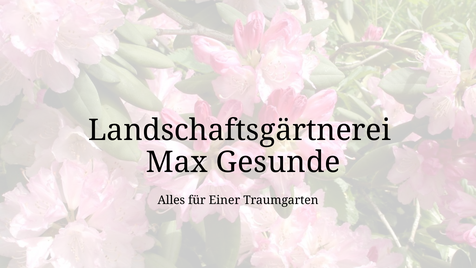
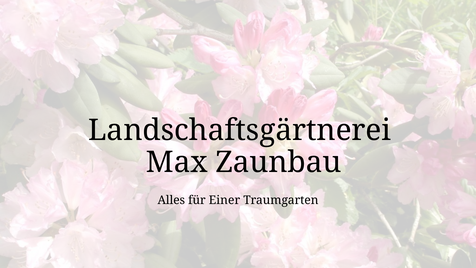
Gesunde: Gesunde -> Zaunbau (278, 162)
